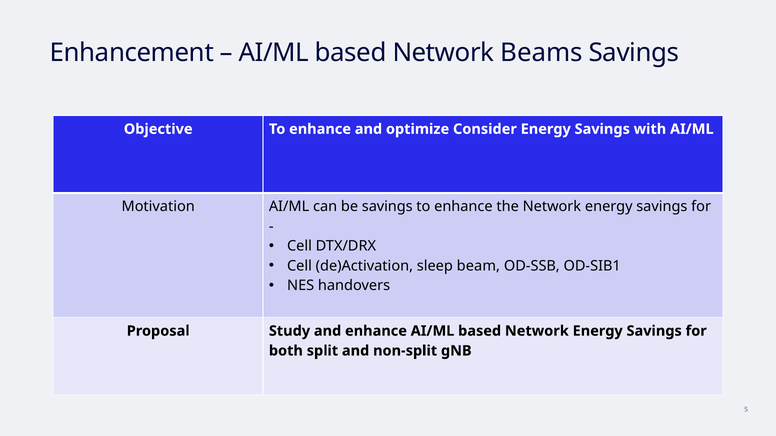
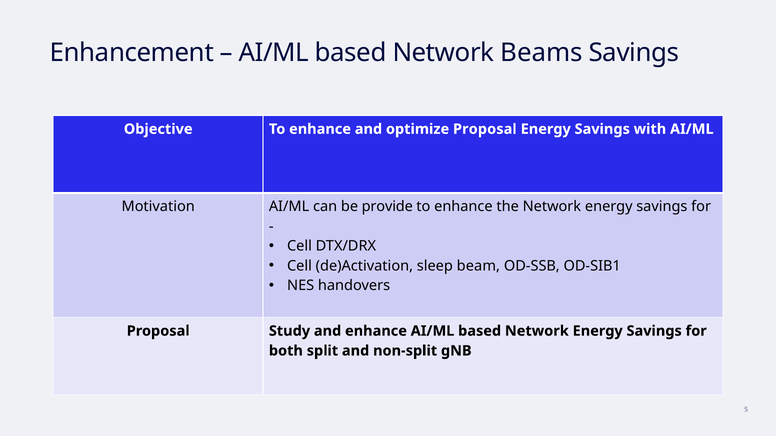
optimize Consider: Consider -> Proposal (485, 129)
be savings: savings -> provide (387, 207)
